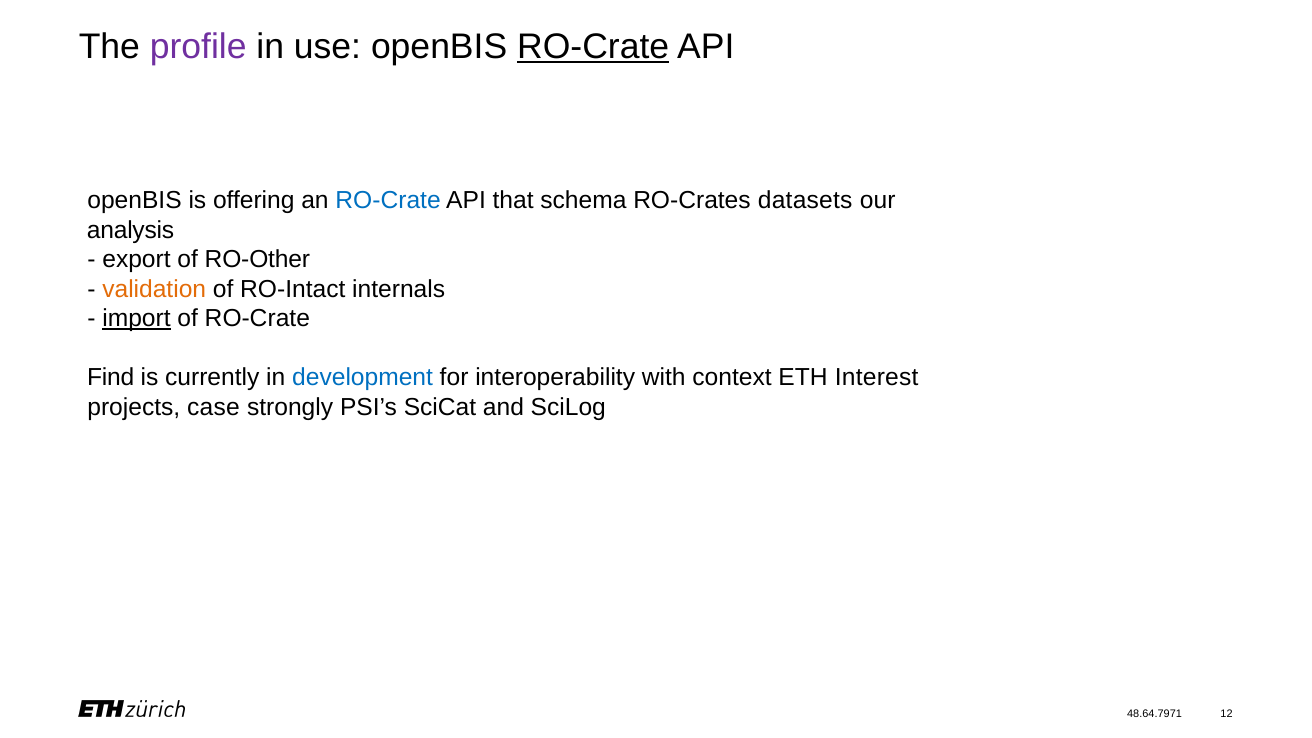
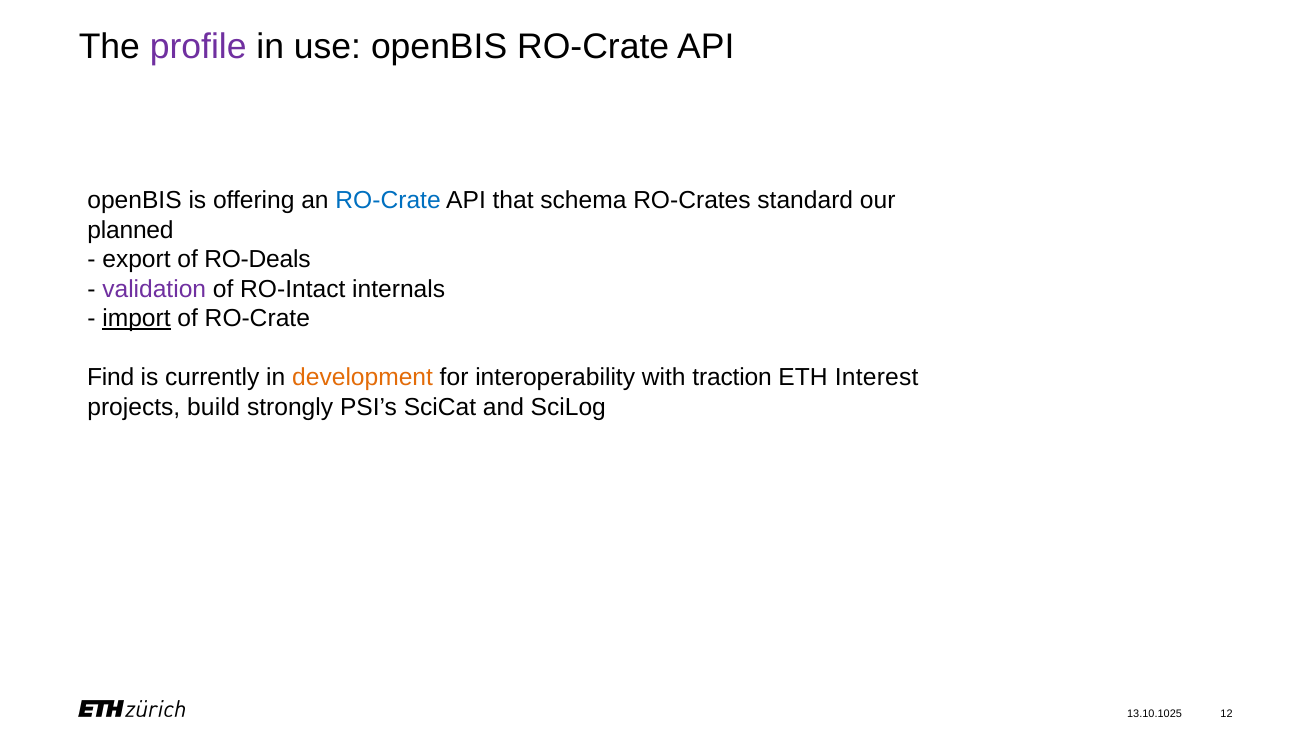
RO-Crate underline: present -> none (593, 47)
datasets: datasets -> standard (805, 200)
analysis: analysis -> planned (131, 230)
RO-Other: RO-Other -> RO-Deals (257, 260)
validation colour: orange -> purple (154, 289)
development colour: blue -> orange (363, 378)
context: context -> traction (732, 378)
case: case -> build (213, 407)
48.64.7971: 48.64.7971 -> 13.10.1025 (1155, 714)
